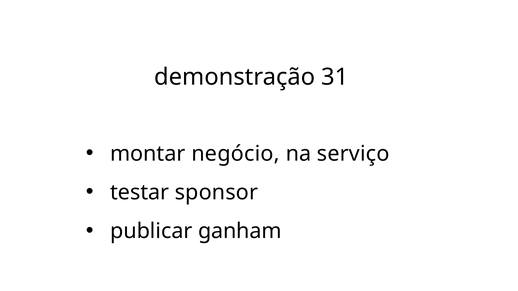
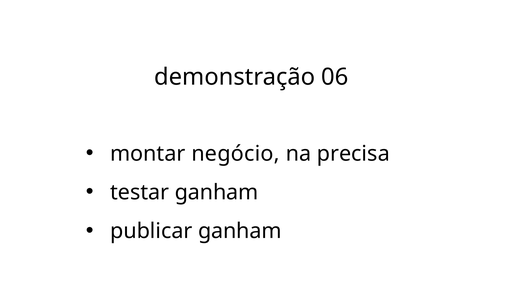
31: 31 -> 06 (335, 77)
serviço: serviço -> precisa (353, 154)
testar sponsor: sponsor -> ganham (217, 193)
